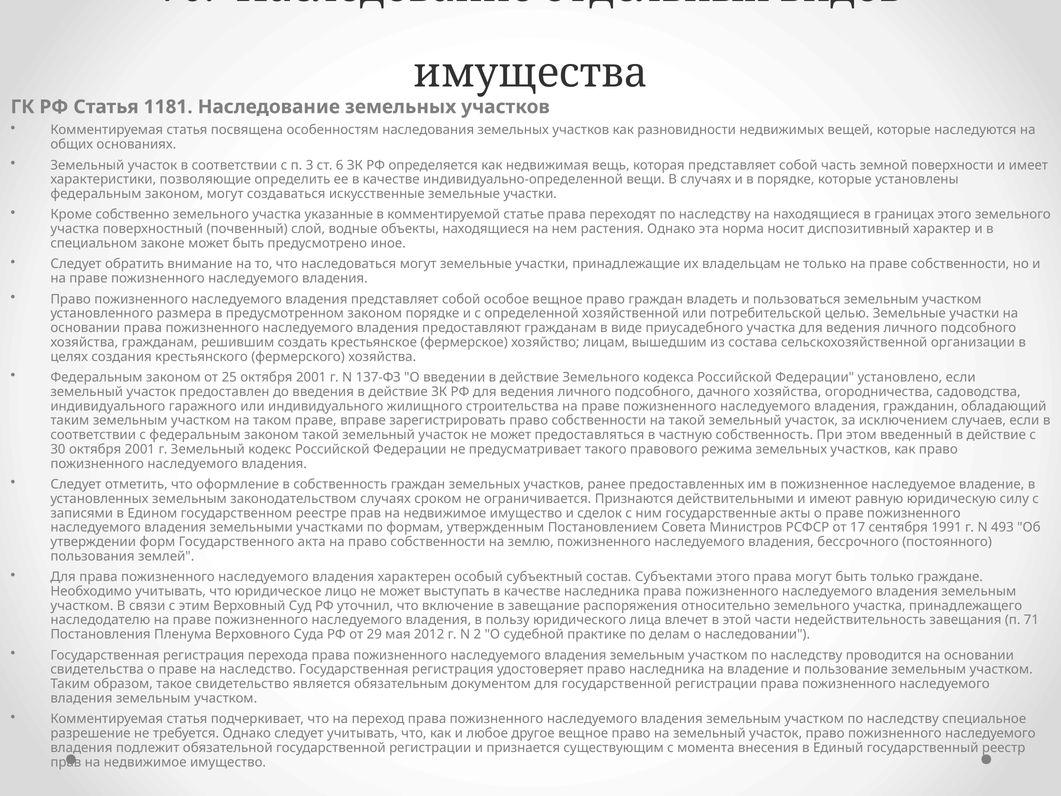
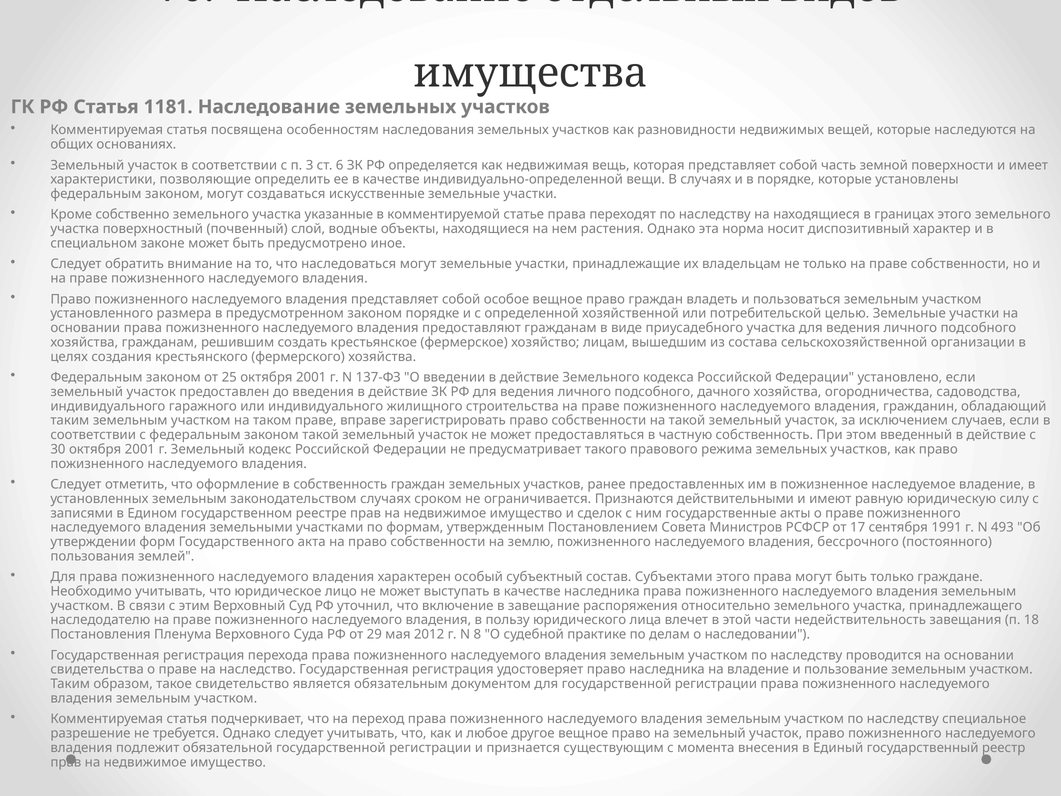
71: 71 -> 18 (1031, 620)
2: 2 -> 8 (477, 634)
